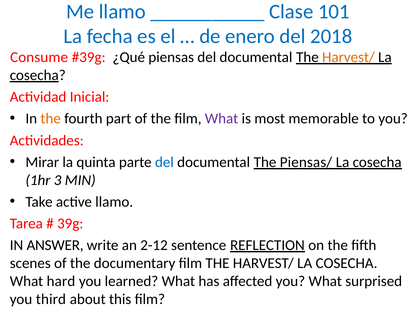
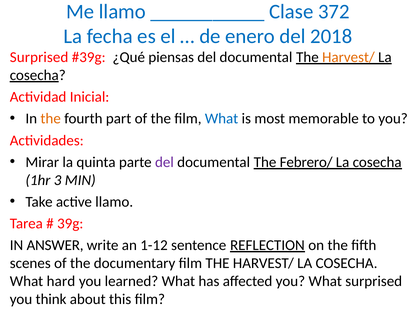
101: 101 -> 372 (334, 11)
Consume: Consume -> Surprised (39, 57)
What colour: purple -> blue (222, 119)
del colour: blue -> purple (164, 162)
Piensas/: Piensas/ -> Febrero/ (306, 162)
2-12: 2-12 -> 1-12 (154, 245)
third: third -> think (51, 299)
